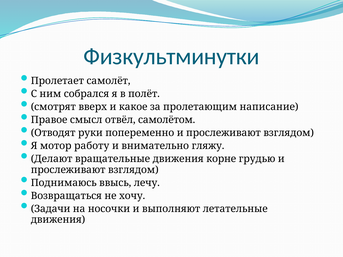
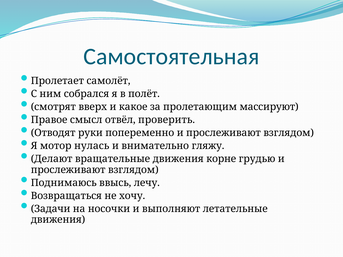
Физкультминутки: Физкультминутки -> Самостоятельная (171, 57)
написание: написание -> массируют (269, 107)
самолётом: самолётом -> проверить (167, 120)
работу: работу -> нулась (92, 146)
